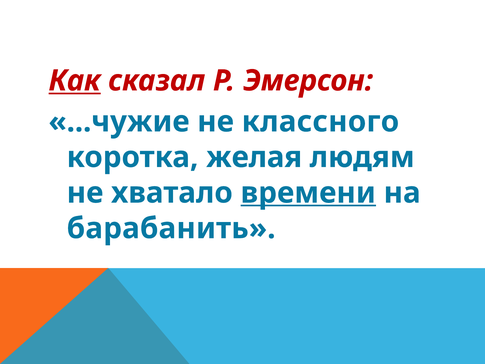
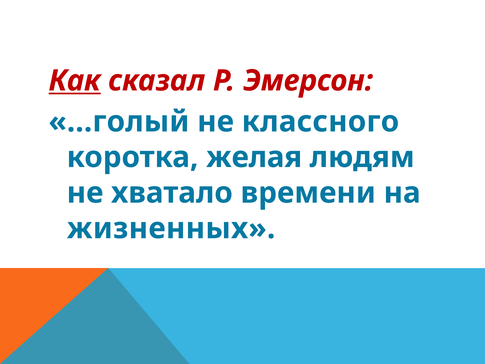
...чужие: ...чужие -> ...голый (119, 122)
времени underline: present -> none (308, 193)
барабанить: барабанить -> жизненных (171, 228)
